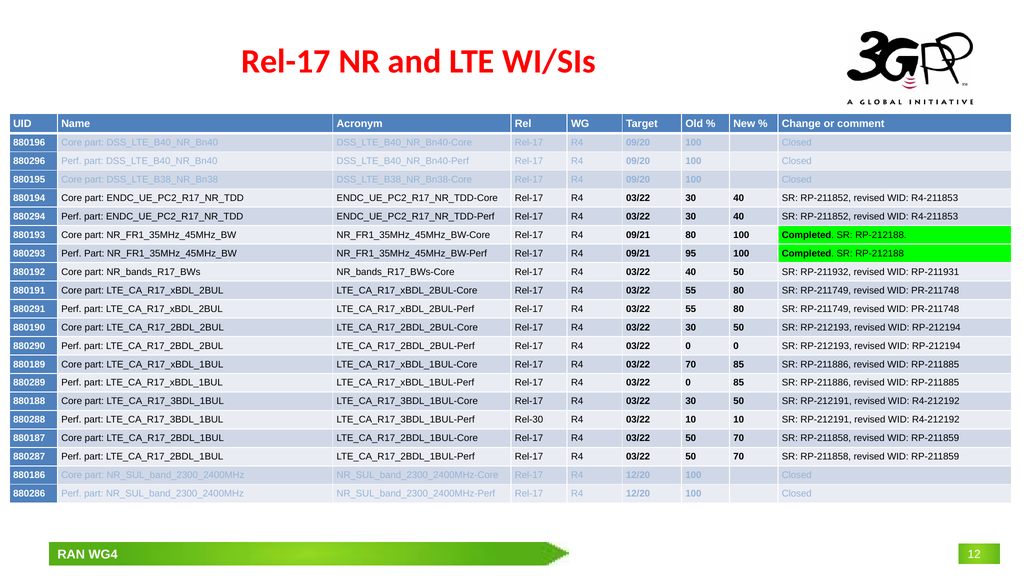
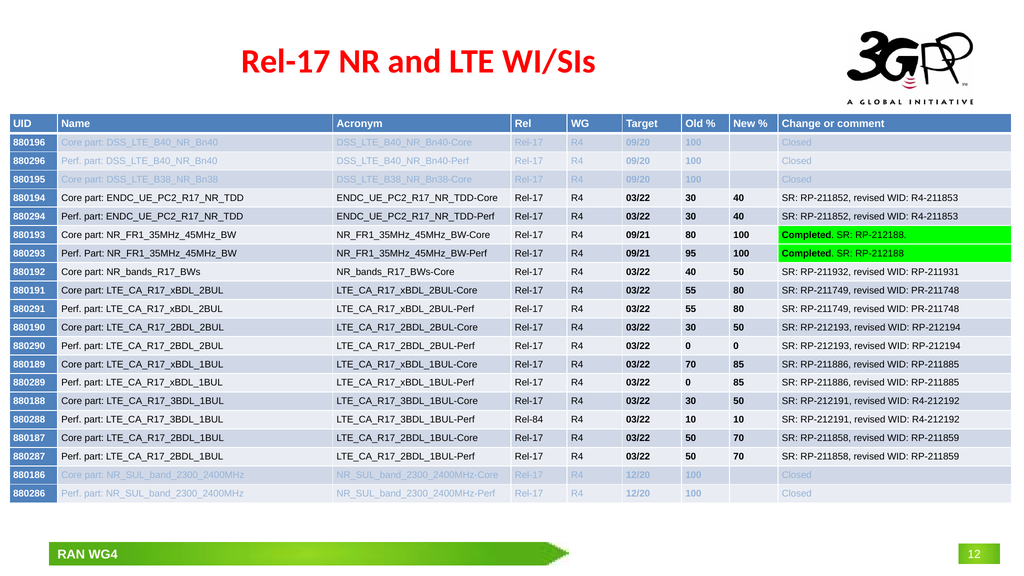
Rel-30: Rel-30 -> Rel-84 (529, 420)
